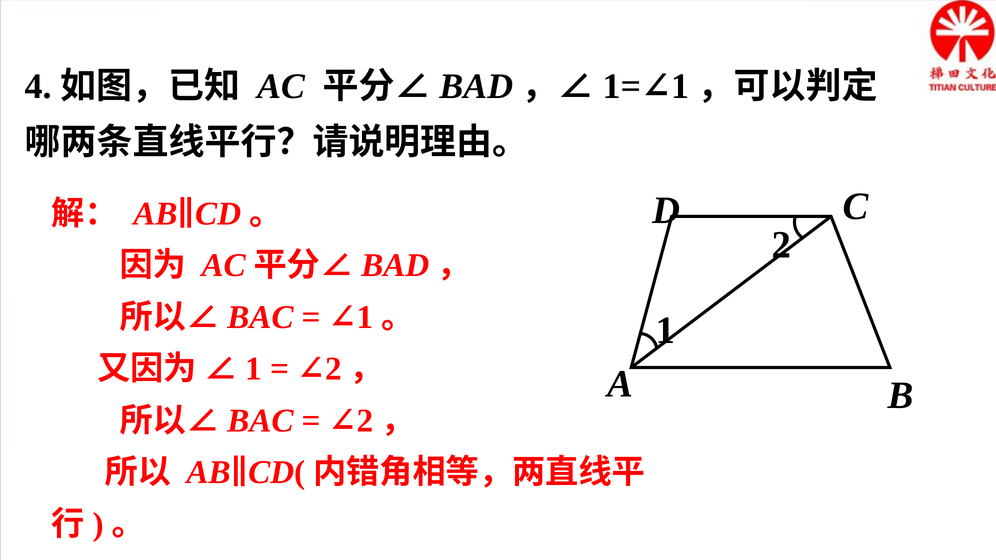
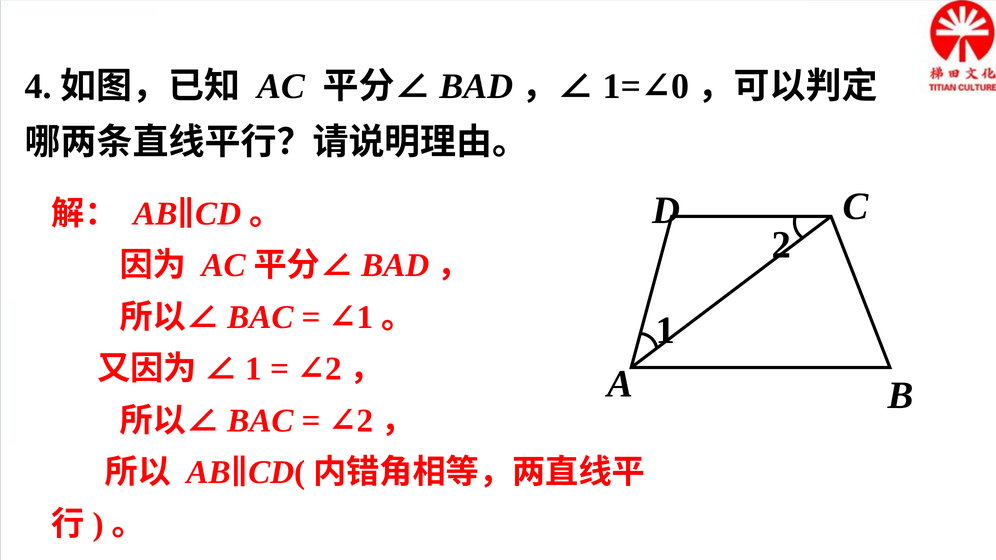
1: 1 -> 0 (680, 86)
